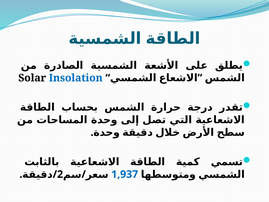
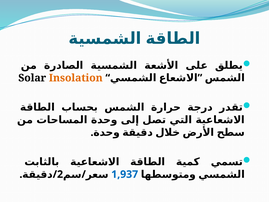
Insolation colour: blue -> orange (76, 78)
